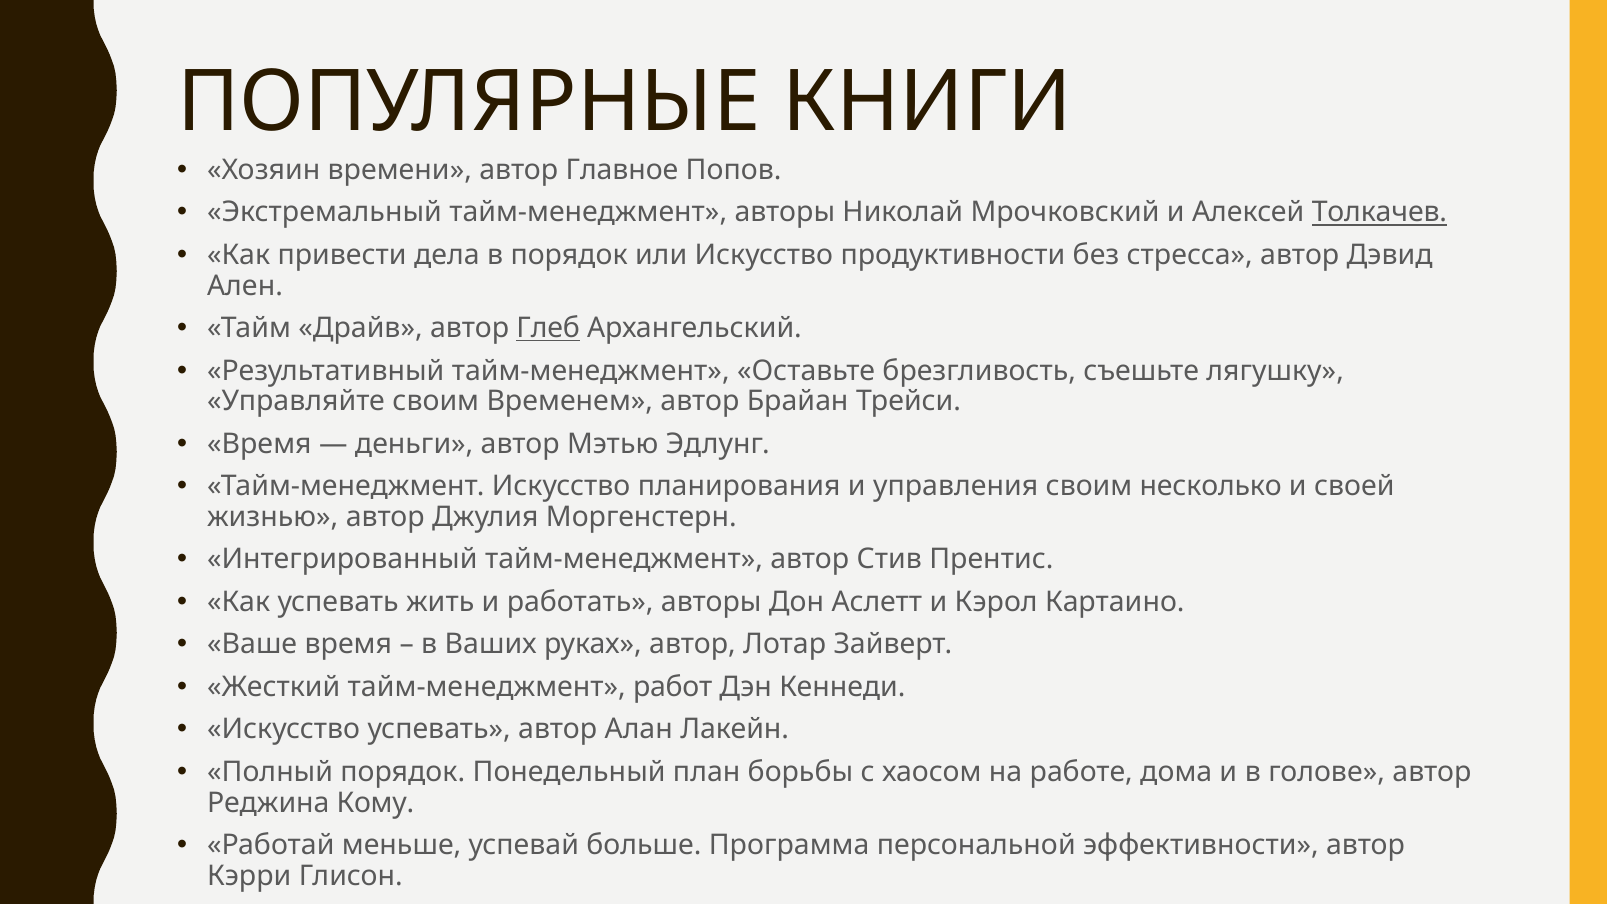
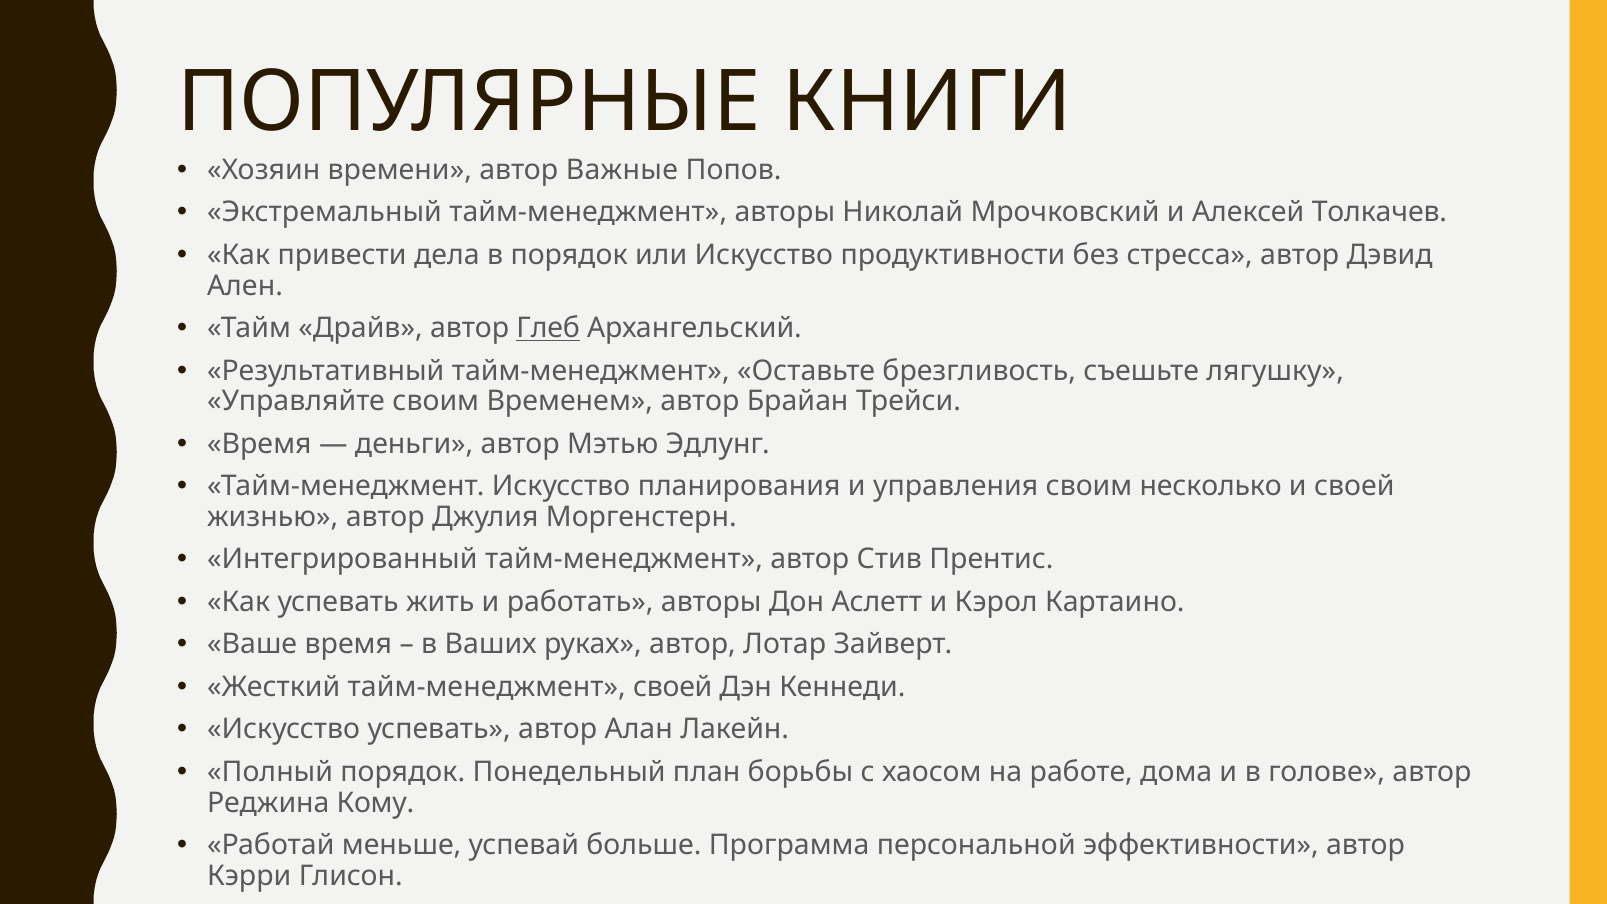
Главное: Главное -> Важные (622, 170)
Толкачев underline: present -> none (1379, 212)
тайм-менеджмент работ: работ -> своей (673, 687)
